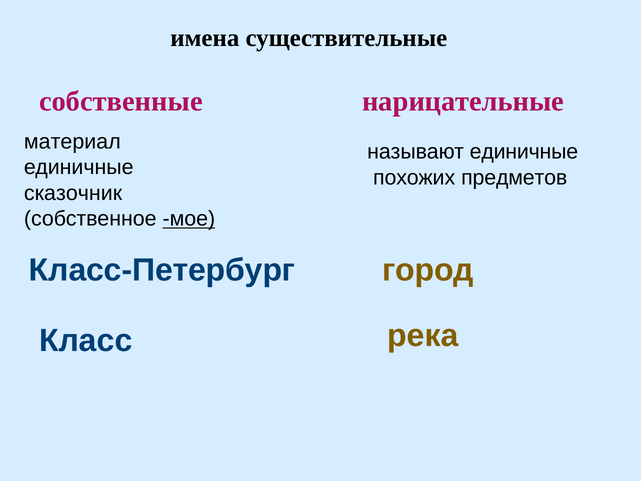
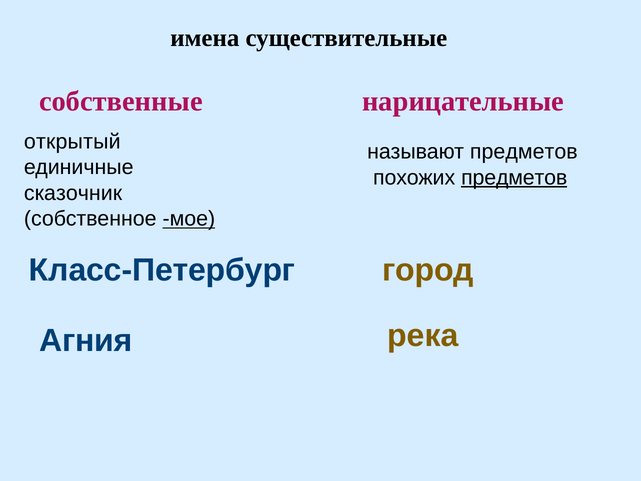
материал: материал -> открытый (72, 142)
называют единичные: единичные -> предметов (524, 152)
предметов underline: none -> present (514, 177)
Класс: Класс -> Агния (86, 341)
